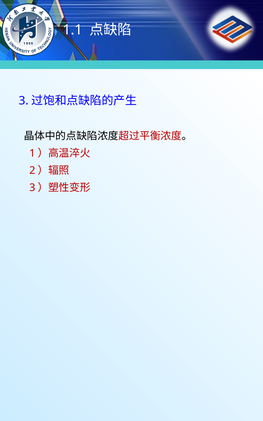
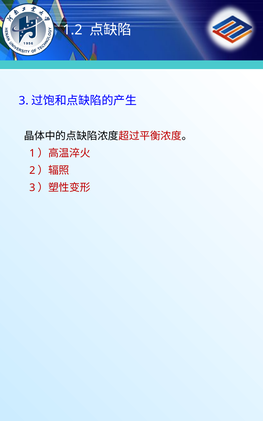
1.1: 1.1 -> 1.2 (73, 30)
